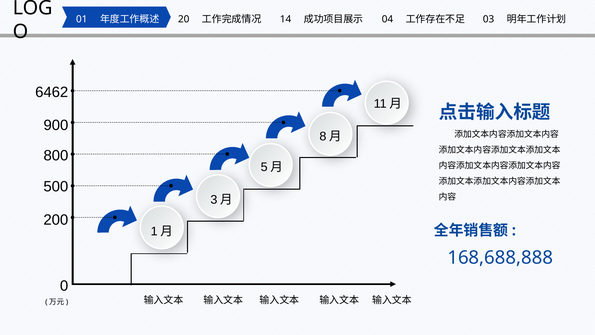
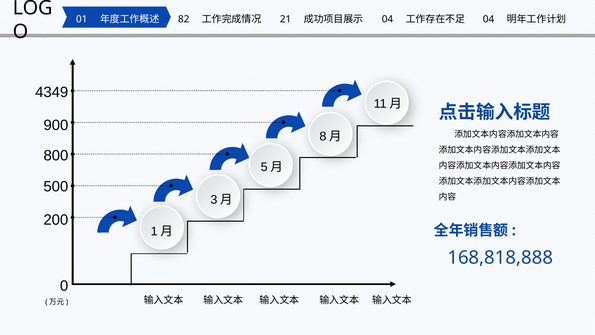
20: 20 -> 82 (184, 19)
14: 14 -> 21 (286, 19)
03: 03 -> 04 (489, 19)
6462: 6462 -> 4349 (52, 92)
168,688,888: 168,688,888 -> 168,818,888 (500, 258)
